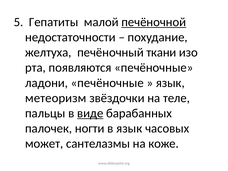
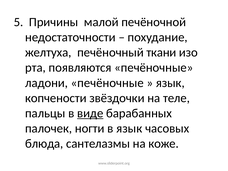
Гепатиты: Гепатиты -> Причины (54, 22)
печёночной underline: present -> none (154, 22)
метеоризм: метеоризм -> копчености (56, 98)
может: может -> блюда (44, 144)
